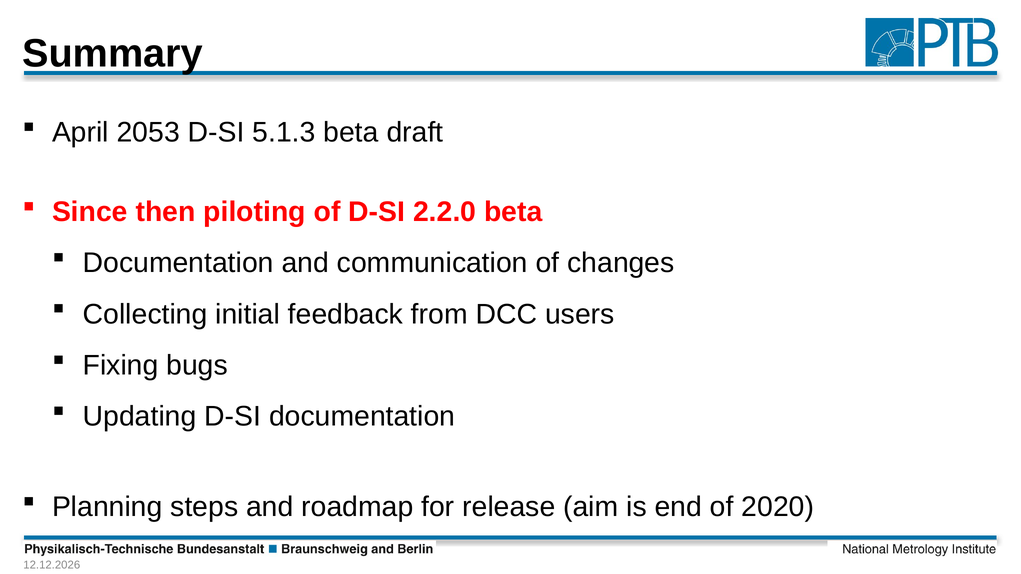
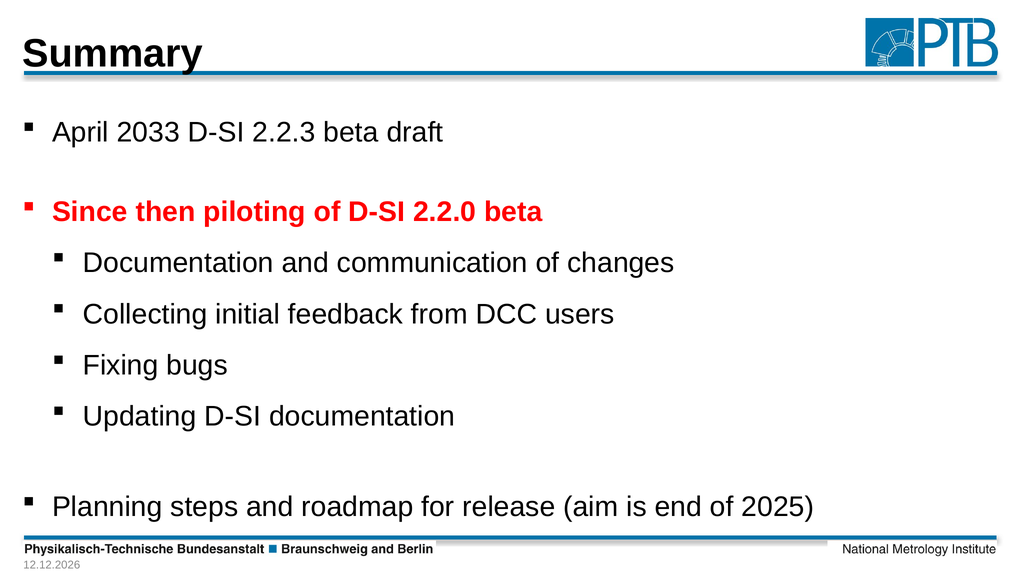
2053: 2053 -> 2033 (148, 133)
5.1.3: 5.1.3 -> 2.2.3 (284, 133)
2020: 2020 -> 2025 (778, 507)
